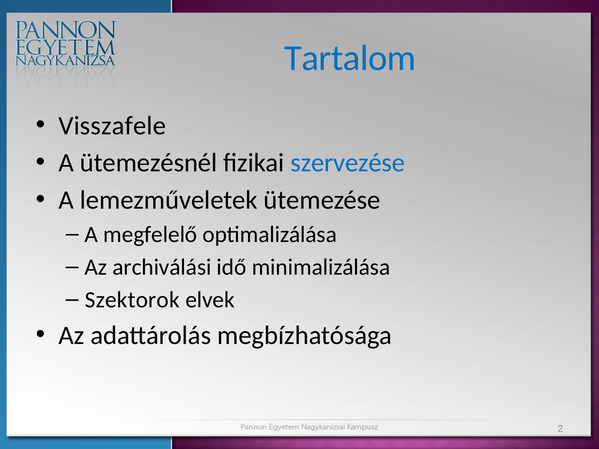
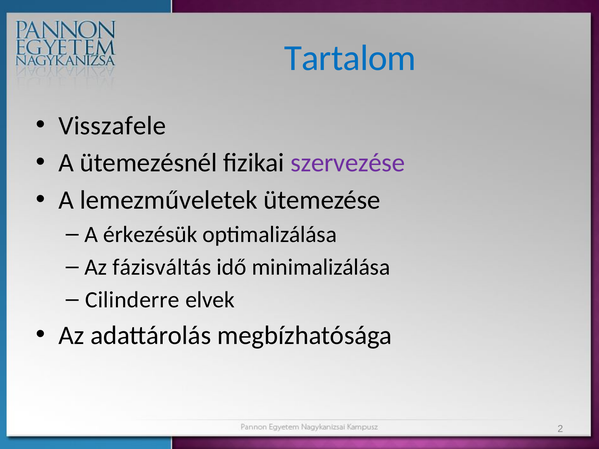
szervezése colour: blue -> purple (348, 163)
megfelelő: megfelelő -> érkezésük (150, 235)
archiválási: archiválási -> fázisváltás (162, 267)
Szektorok: Szektorok -> Cilinderre (132, 300)
